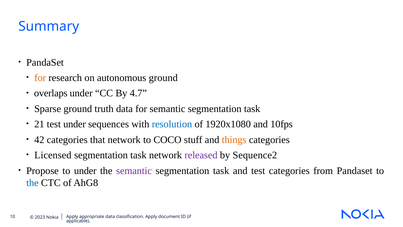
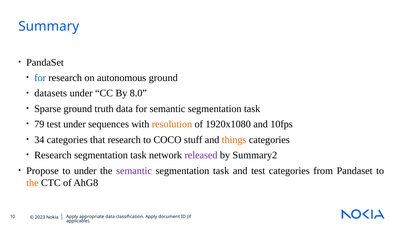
for colour: orange -> blue (40, 78)
overlaps: overlaps -> datasets (51, 93)
4.7: 4.7 -> 8.0 (138, 93)
21: 21 -> 79 (39, 124)
resolution colour: blue -> orange (172, 124)
42: 42 -> 34 (39, 140)
that network: network -> research (124, 140)
Licensed: Licensed -> Research (53, 155)
Sequence2: Sequence2 -> Summary2 (255, 155)
the colour: blue -> orange (32, 183)
